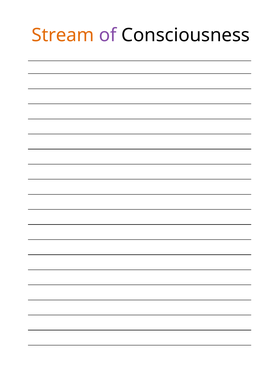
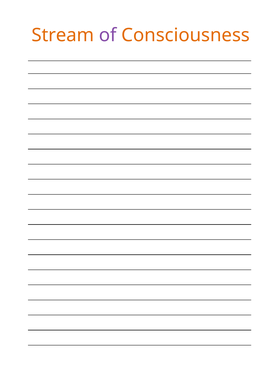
Consciousness colour: black -> orange (186, 35)
